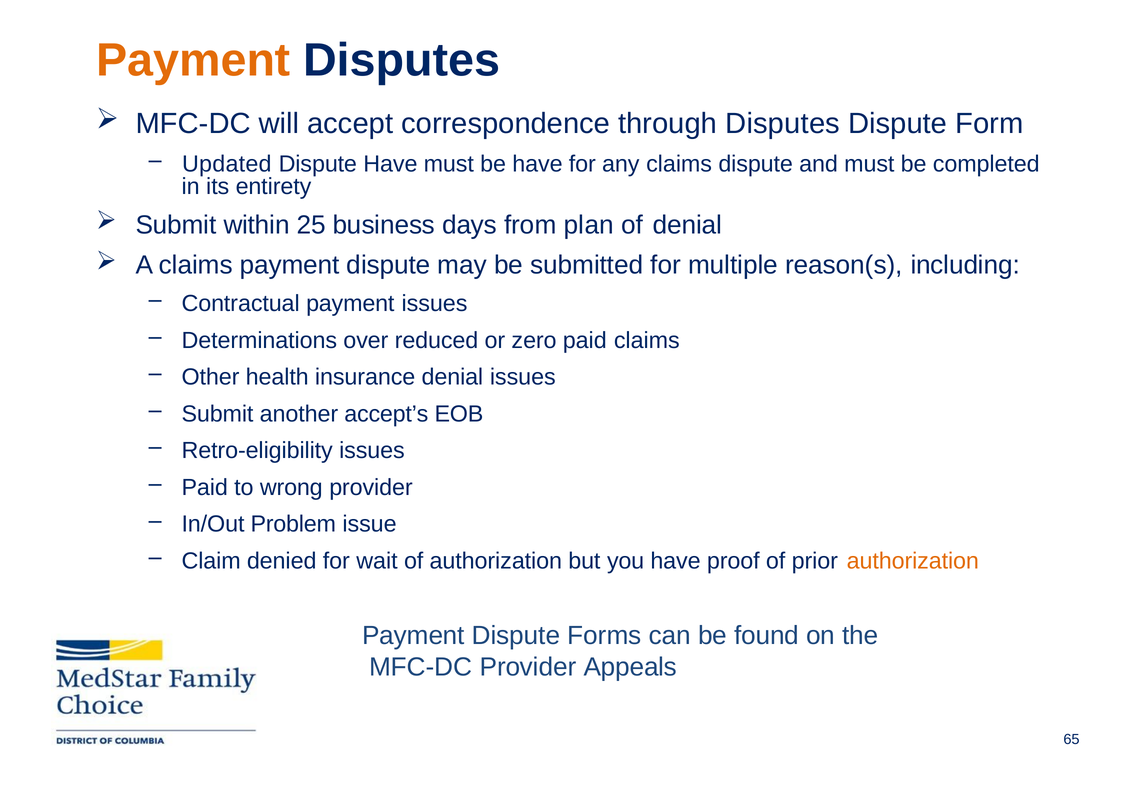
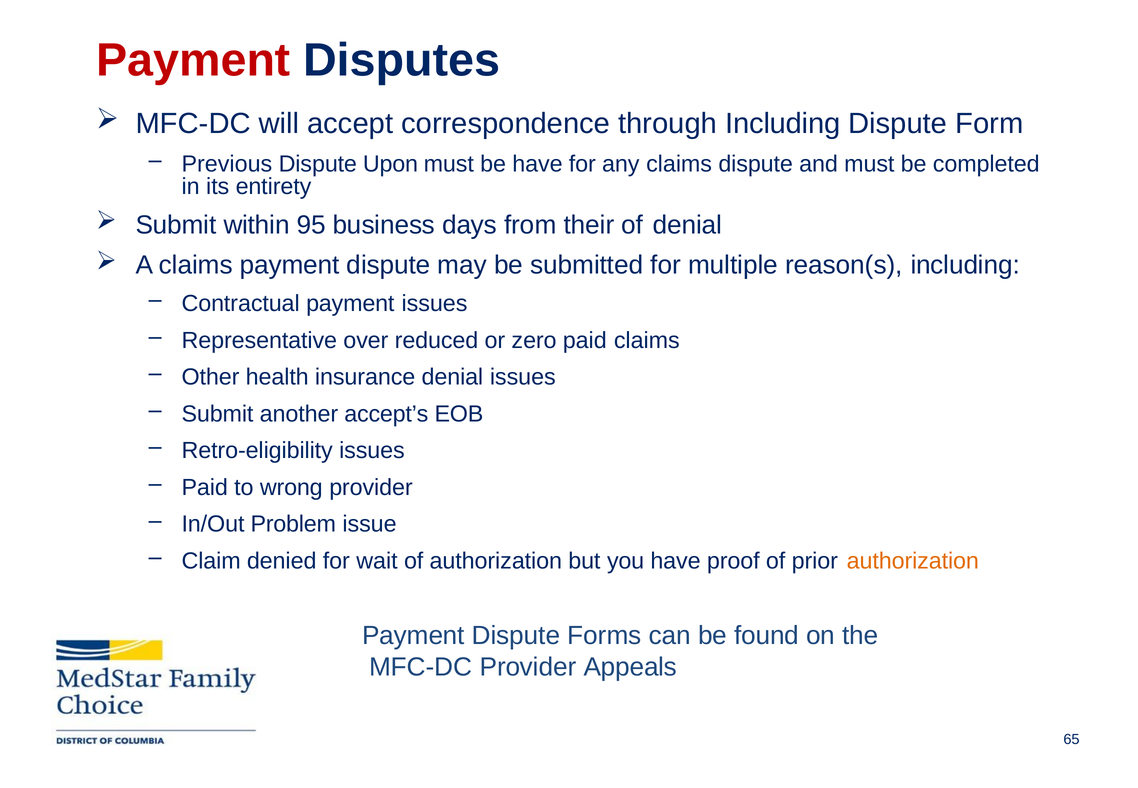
Payment colour: orange -> red (193, 61)
through Disputes: Disputes -> Including (783, 124)
Updated: Updated -> Previous (227, 164)
Dispute Have: Have -> Upon (390, 164)
25: 25 -> 95 (311, 225)
plan: plan -> their (589, 225)
Determinations: Determinations -> Representative (259, 340)
